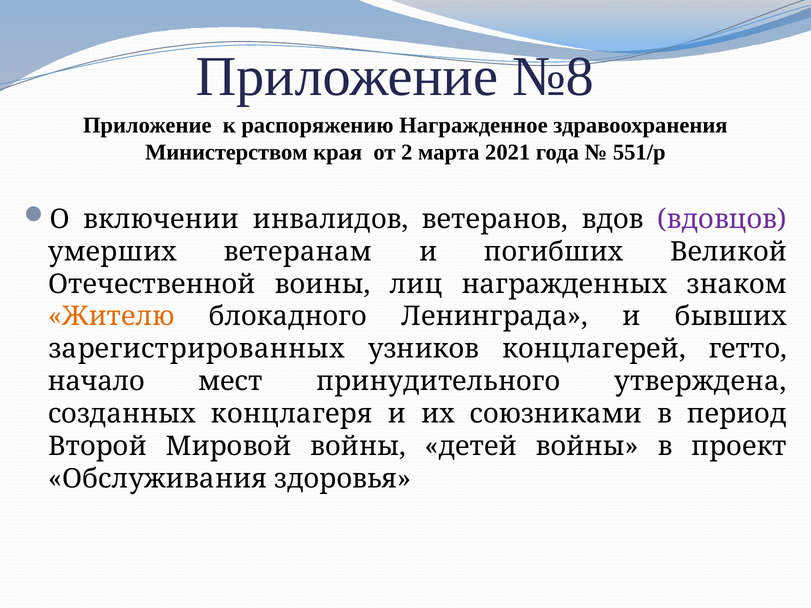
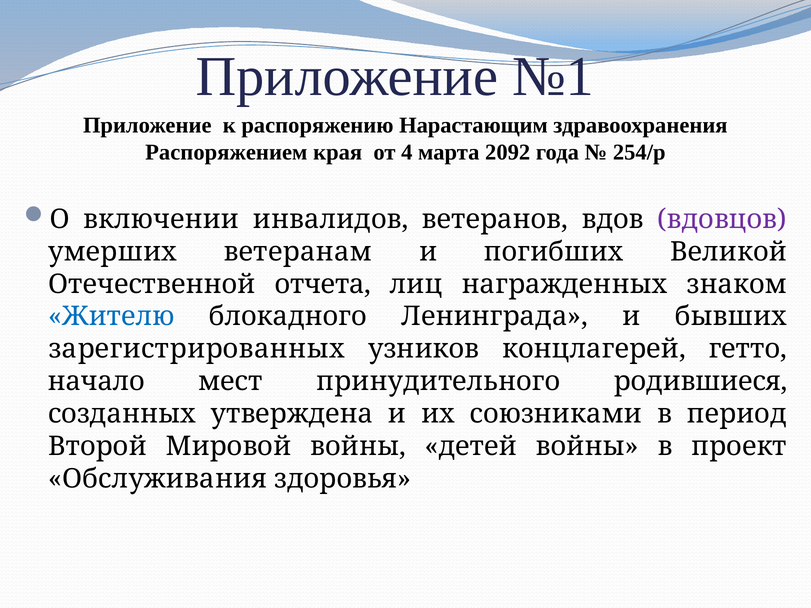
№8: №8 -> №1 (553, 77)
Награжденное: Награжденное -> Нарастающим (474, 125)
Министерством: Министерством -> Распоряжением (226, 152)
2: 2 -> 4 (407, 152)
2021: 2021 -> 2092 (508, 152)
551/р: 551/р -> 254/р (639, 152)
воины: воины -> отчета (323, 284)
Жителю colour: orange -> blue (111, 317)
утверждена: утверждена -> родившиеся (701, 382)
концлагеря: концлагеря -> утверждена (292, 414)
